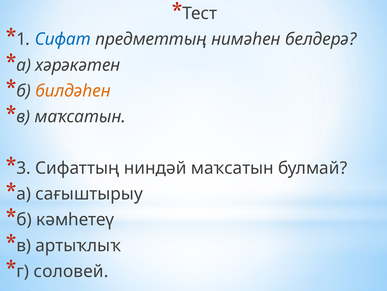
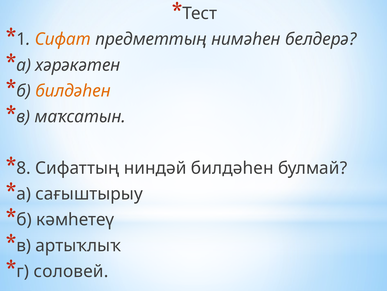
Сифат colour: blue -> orange (63, 39)
3: 3 -> 8 (24, 168)
ниндәй маҡсатын: маҡсатын -> билдәһен (232, 168)
